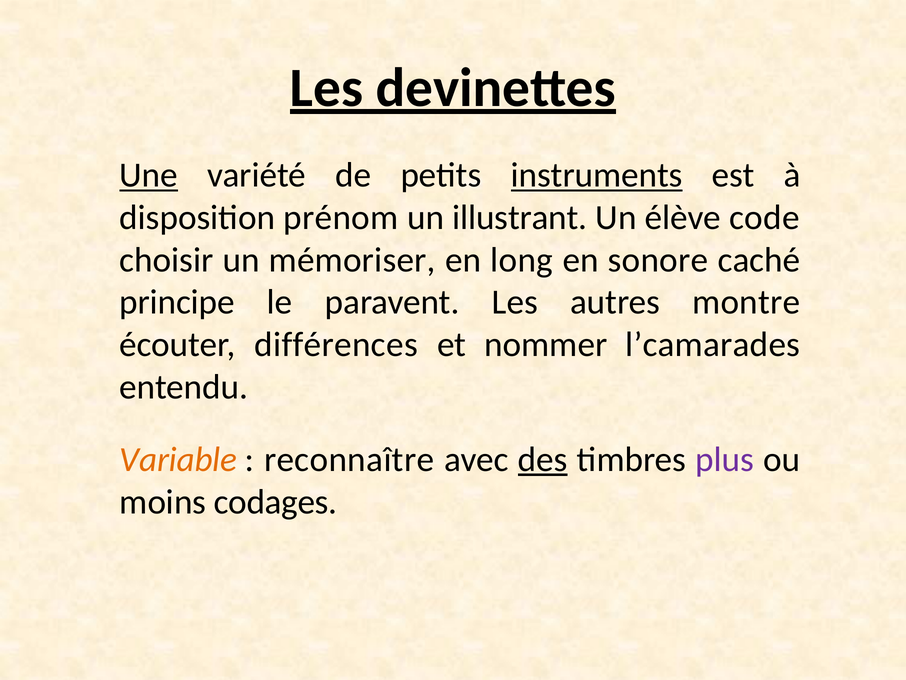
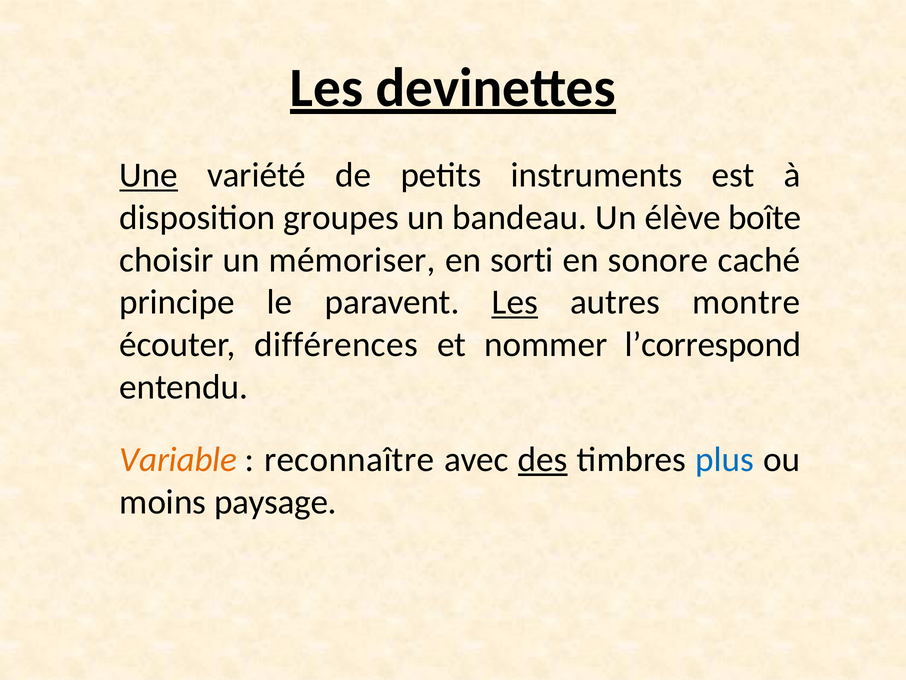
instruments underline: present -> none (597, 175)
prénom: prénom -> groupes (341, 217)
illustrant: illustrant -> bandeau (520, 217)
code: code -> boîte (765, 217)
long: long -> sorti (522, 260)
Les underline: none -> present (515, 302)
l’camarades: l’camarades -> l’correspond (713, 344)
plus colour: purple -> blue (725, 459)
codages: codages -> paysage (275, 502)
